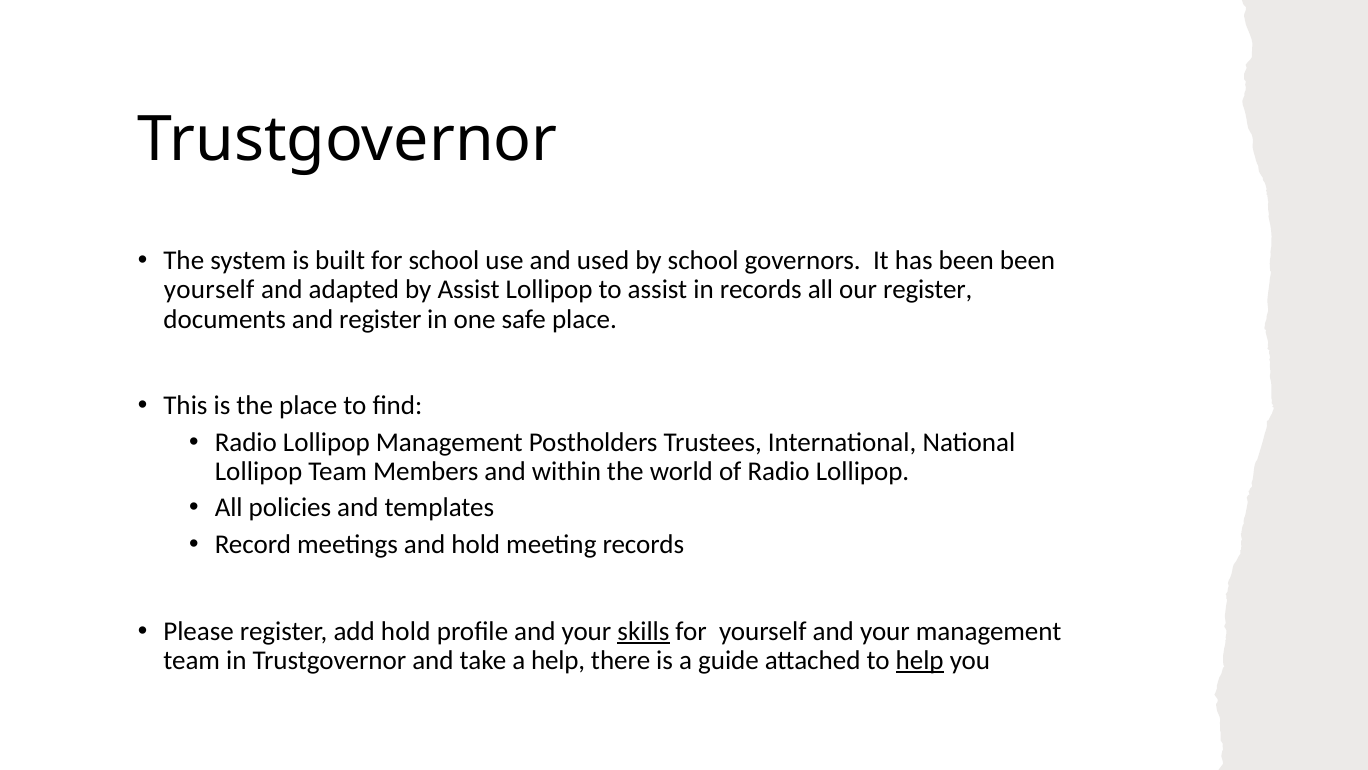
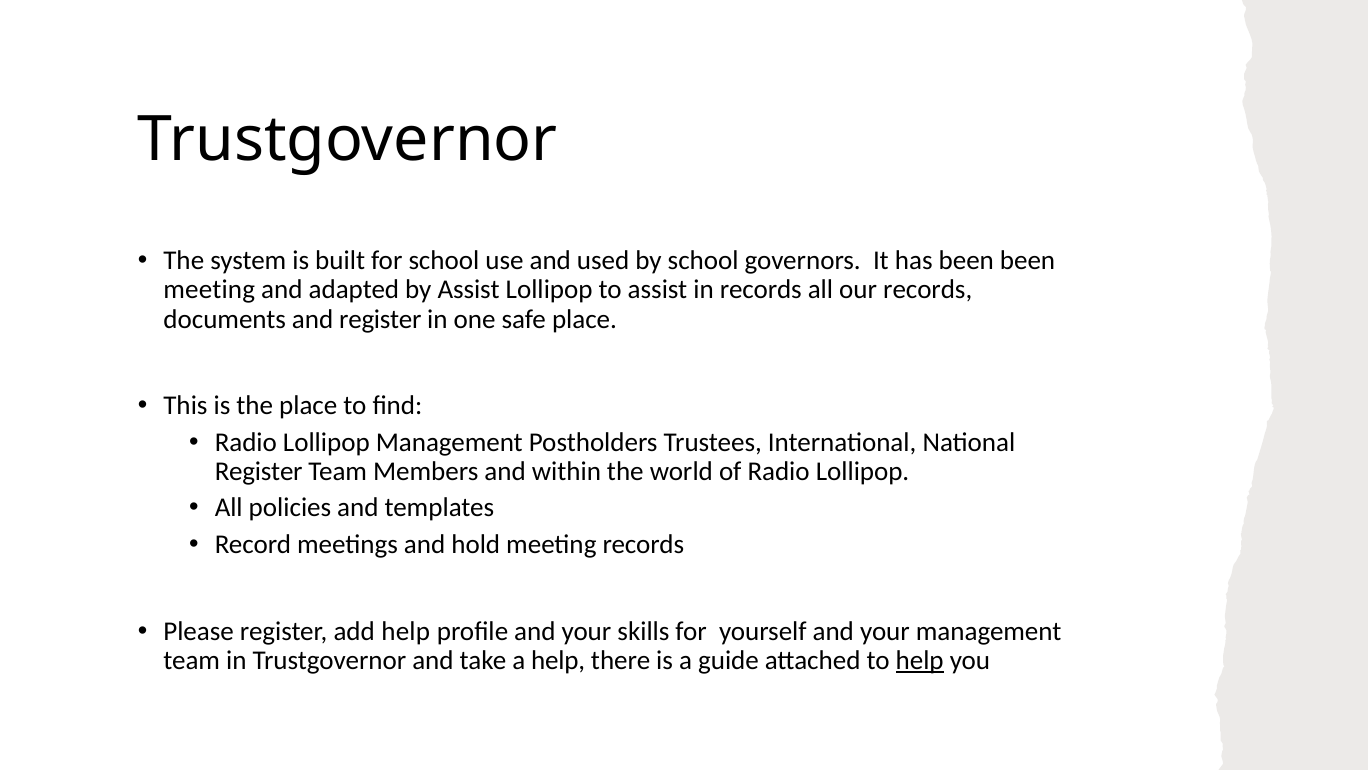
yourself: yourself -> meeting (209, 290)
our register: register -> records (928, 290)
Lollipop: Lollipop -> Register (259, 471)
add hold: hold -> help (406, 631)
skills underline: present -> none (643, 631)
